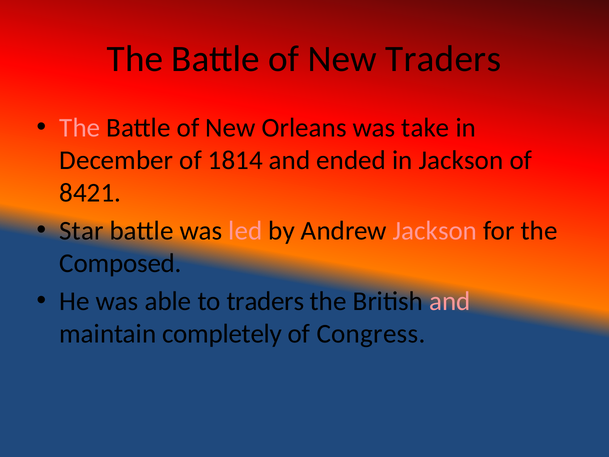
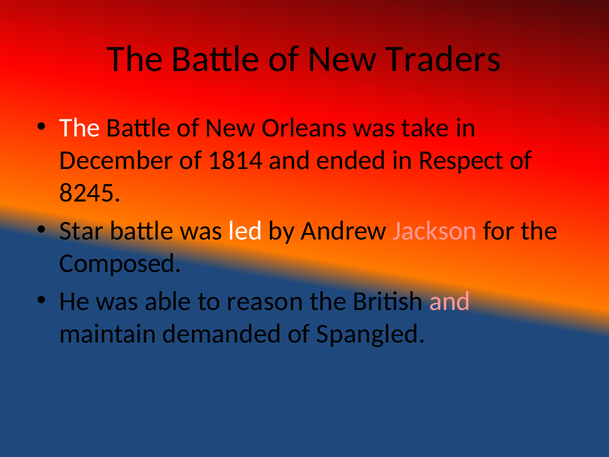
The colour: pink -> white (80, 128)
in Jackson: Jackson -> Respect (461, 160)
8421: 8421 -> 8245 (90, 193)
led colour: pink -> white (245, 231)
to traders: traders -> reason (265, 301)
completely: completely -> demanded (222, 334)
Congress: Congress -> Spangled (371, 334)
